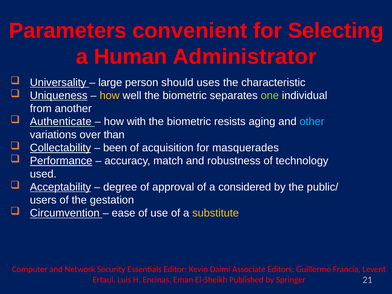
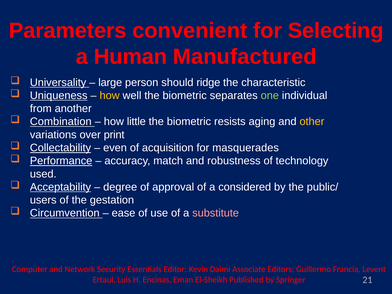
Administrator: Administrator -> Manufactured (245, 57)
uses: uses -> ridge (208, 82)
Authenticate: Authenticate -> Combination (61, 122)
with: with -> little (136, 122)
other colour: light blue -> yellow (312, 122)
than: than -> print (114, 135)
been: been -> even (115, 148)
substitute colour: yellow -> pink (216, 213)
